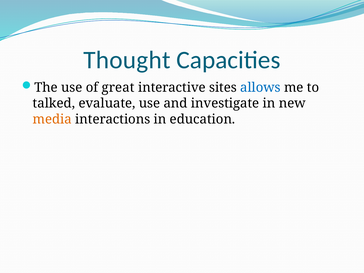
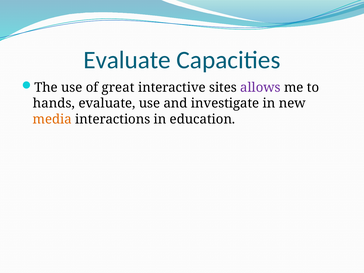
Thought: Thought -> Evaluate (127, 60)
allows colour: blue -> purple (260, 88)
talked: talked -> hands (54, 103)
